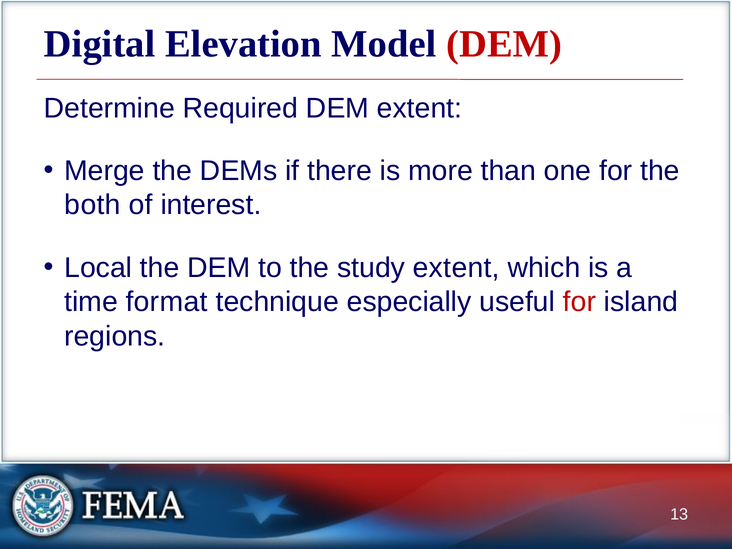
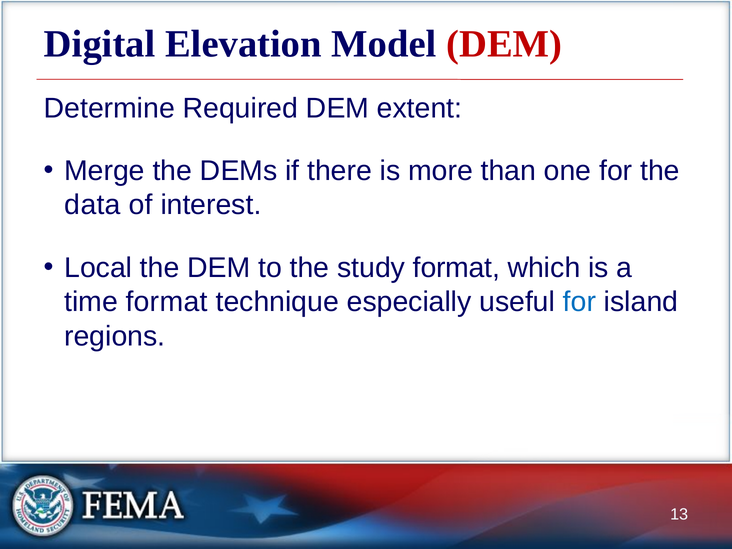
both: both -> data (93, 205)
study extent: extent -> format (456, 268)
for colour: red -> blue (580, 302)
